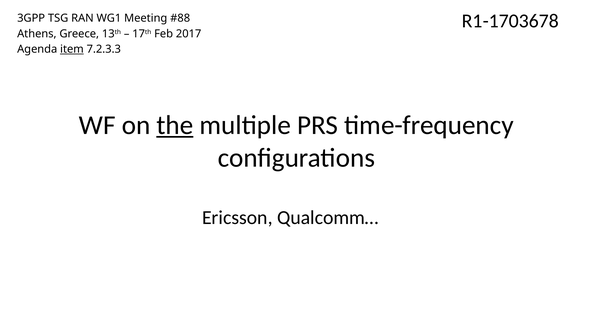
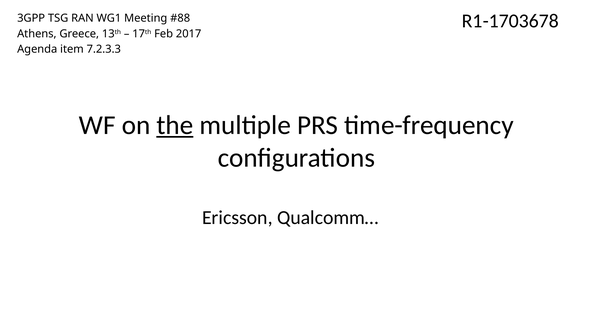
item underline: present -> none (72, 49)
